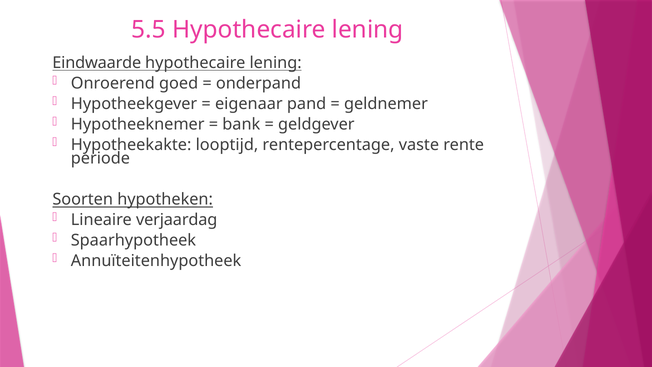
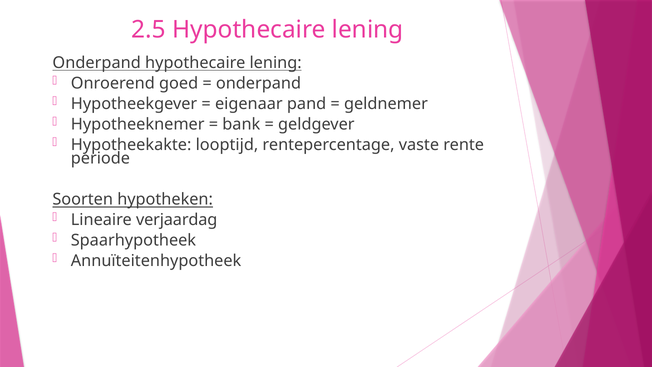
5.5: 5.5 -> 2.5 (149, 30)
Eindwaarde: Eindwaarde -> Onderpand (97, 63)
